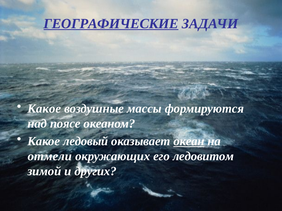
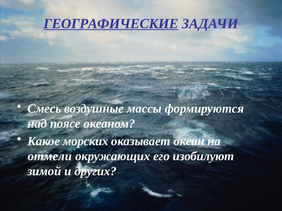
Какое: Какое -> Смесь (44, 109)
ледовый: ледовый -> морских (86, 141)
океан underline: present -> none (189, 141)
ледовитом: ледовитом -> изобилуют (203, 157)
